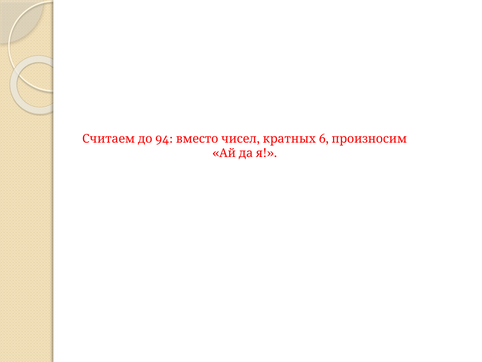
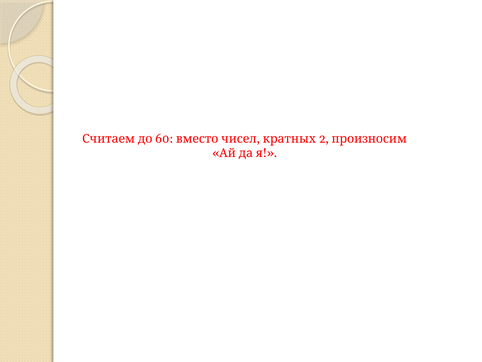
94: 94 -> 60 (164, 139)
6: 6 -> 2 (324, 139)
